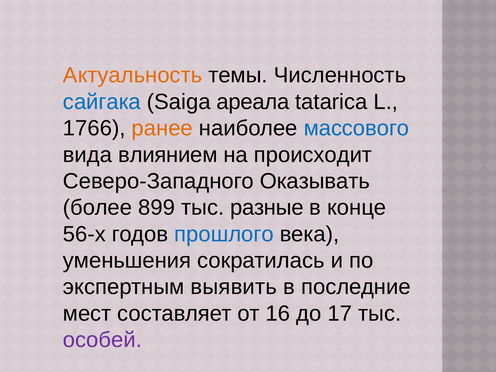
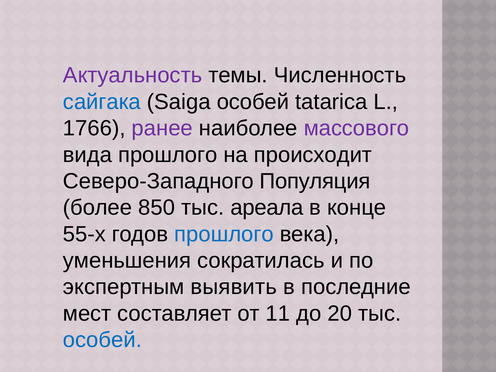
Актуальность colour: orange -> purple (133, 75)
Saiga ареала: ареала -> особей (253, 102)
ранее colour: orange -> purple (162, 128)
массового colour: blue -> purple (356, 128)
вида влиянием: влиянием -> прошлого (168, 155)
Оказывать: Оказывать -> Популяция (315, 181)
899: 899 -> 850 (157, 208)
разные: разные -> ареала (267, 208)
56-х: 56-х -> 55-х (84, 234)
16: 16 -> 11 (278, 313)
17: 17 -> 20 (340, 313)
особей colour: purple -> blue (102, 340)
